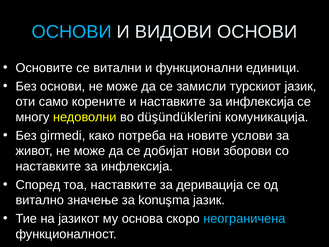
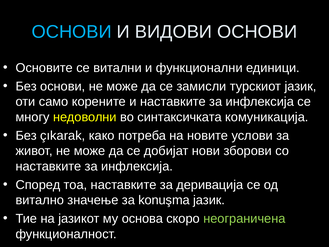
düşündüklerini: düşündüklerini -> синтаксичката (180, 117)
girmedi: girmedi -> çıkarak (63, 135)
неограничена colour: light blue -> light green (244, 218)
